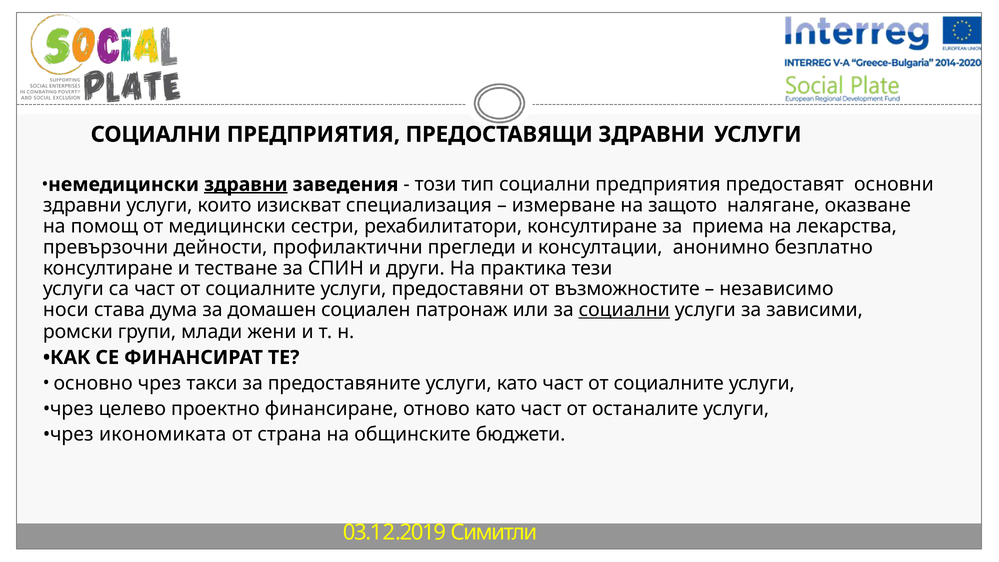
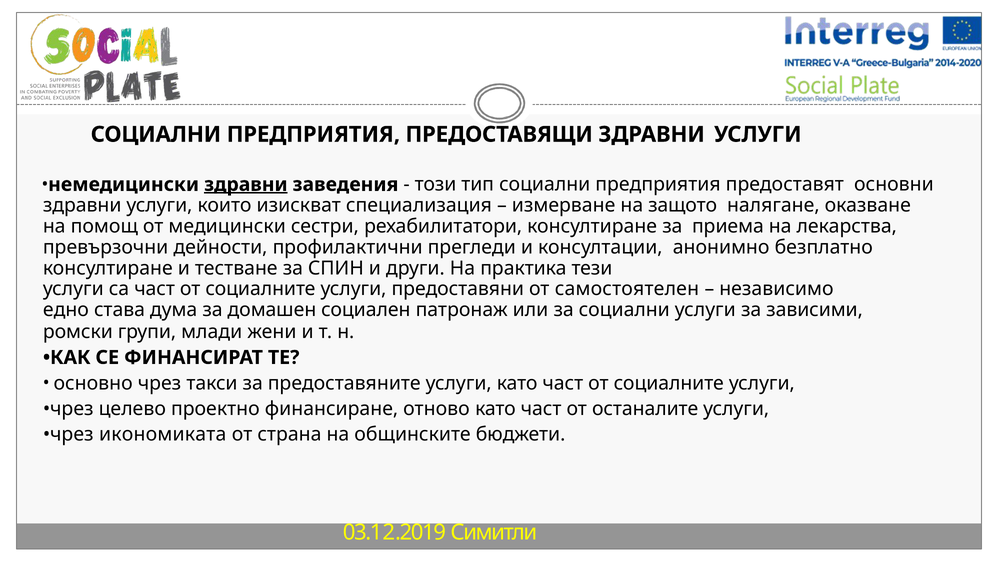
възможностите: възможностите -> самостоятелен (627, 289)
носи: носи -> едно (66, 310)
социални underline: present -> none (624, 310)
